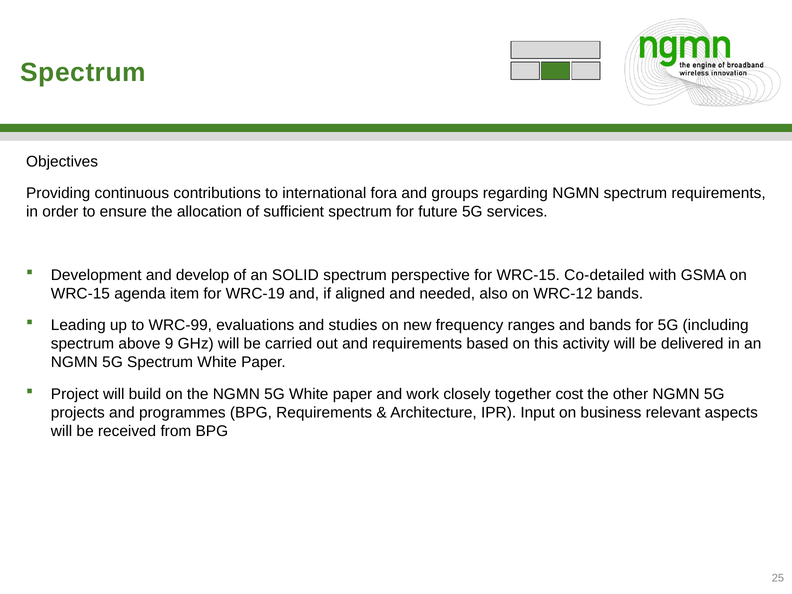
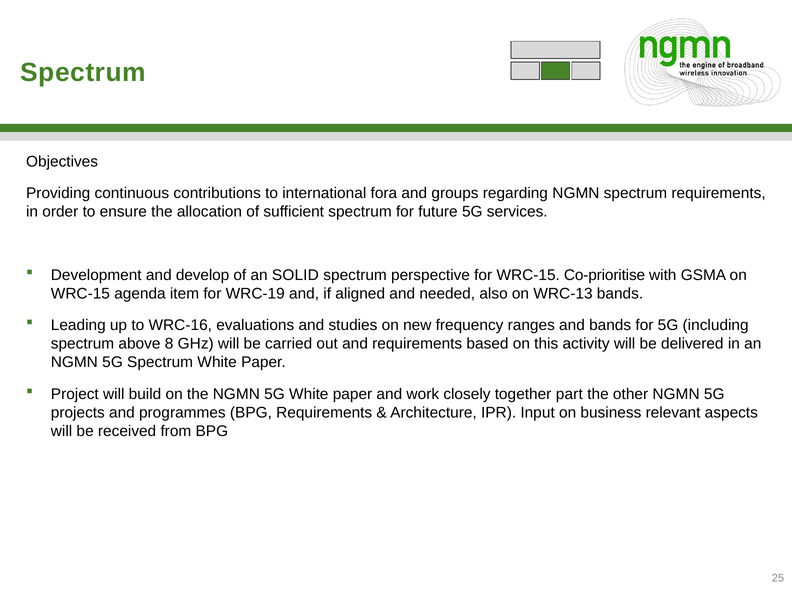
Co-detailed: Co-detailed -> Co-prioritise (605, 275)
WRC-12: WRC-12 -> WRC-13 (563, 294)
WRC-99: WRC-99 -> WRC-16 (180, 325)
9: 9 -> 8 (169, 344)
cost: cost -> part (569, 394)
